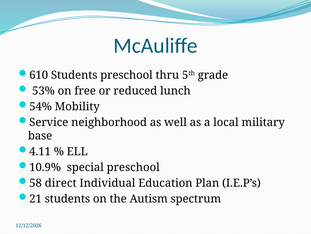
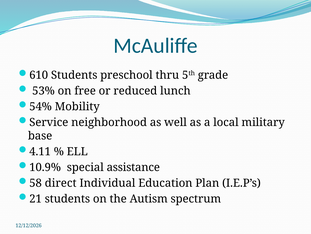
special preschool: preschool -> assistance (133, 167)
